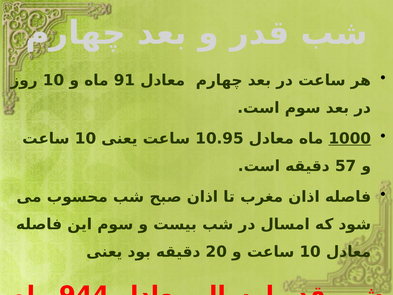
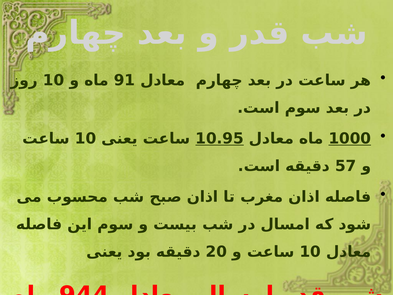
10.95 underline: none -> present (220, 138)
